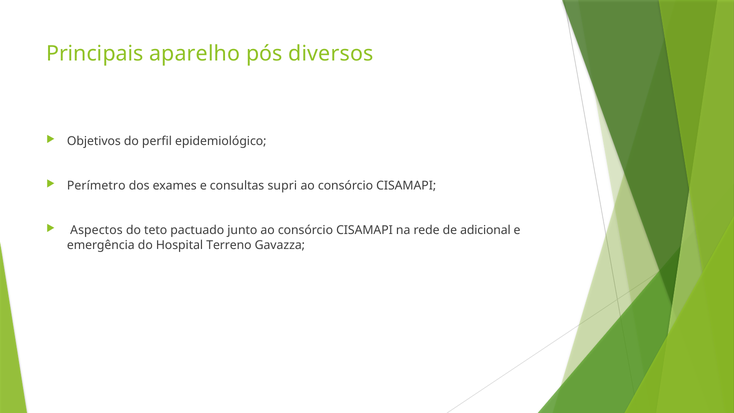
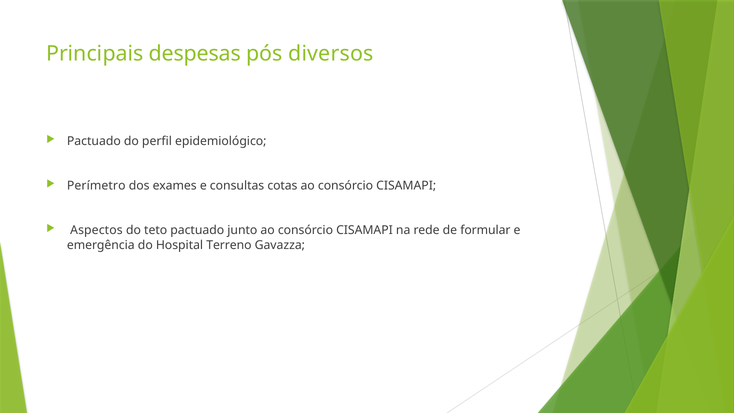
aparelho: aparelho -> despesas (195, 54)
Objetivos: Objetivos -> Pactuado (94, 141)
supri: supri -> cotas (282, 186)
adicional: adicional -> formular (485, 230)
